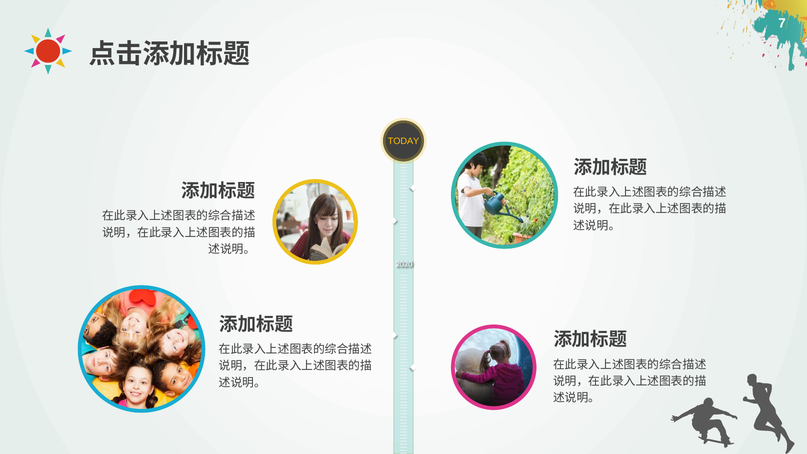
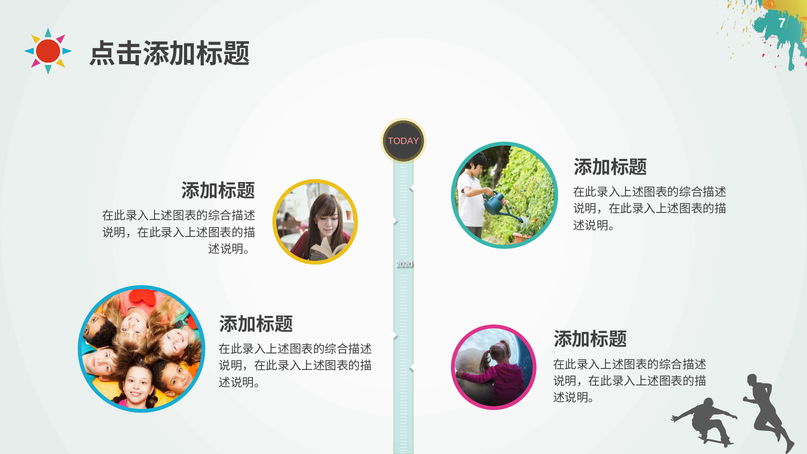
TODAY colour: yellow -> pink (404, 141)
